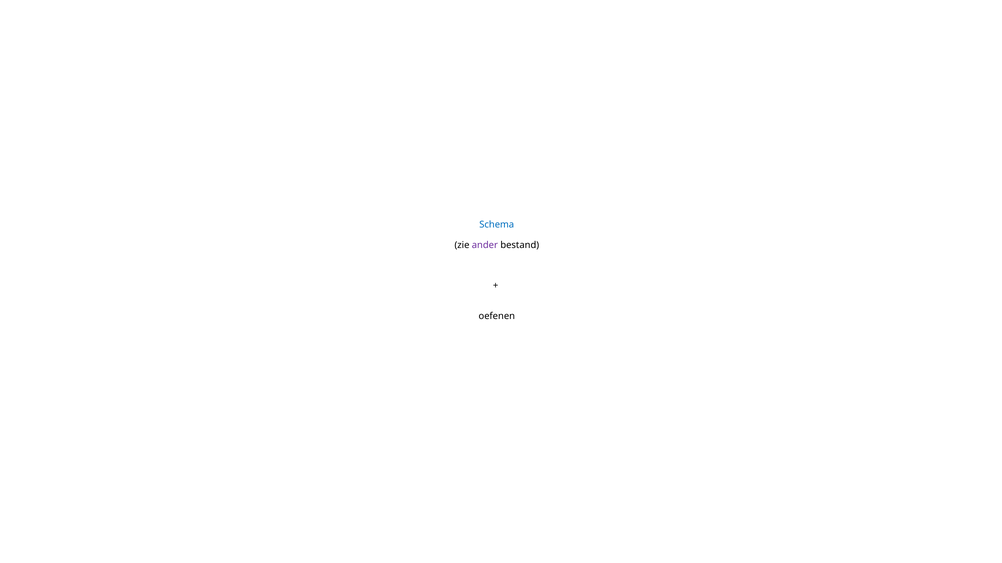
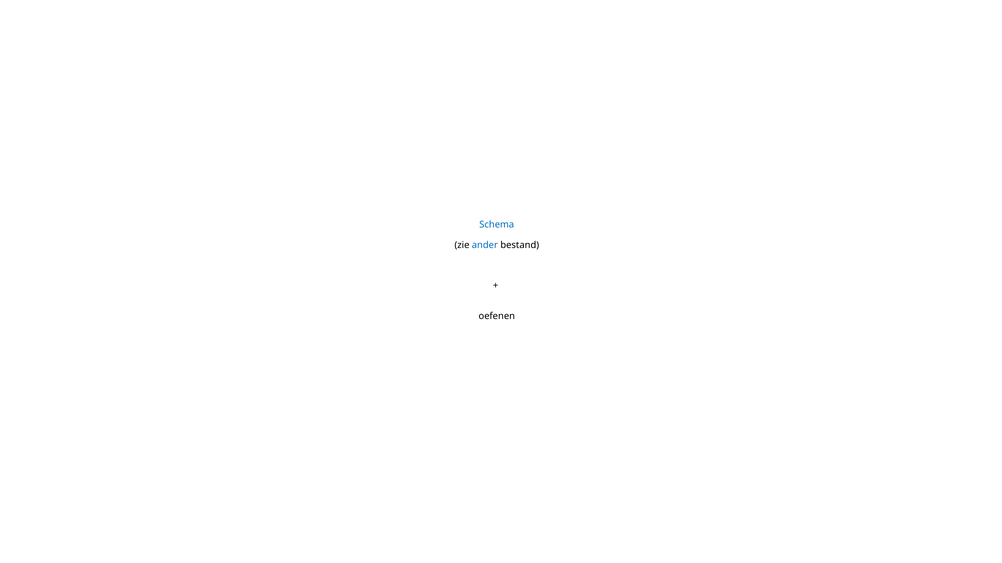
ander colour: purple -> blue (485, 245)
